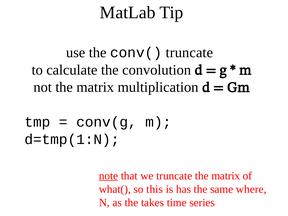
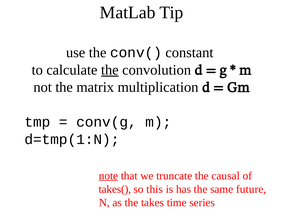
conv( truncate: truncate -> constant (189, 53)
the underline: none -> present (110, 70)
truncate the matrix: matrix -> causal (226, 176)
what(: what( -> takes( (115, 189)
where: where -> future (251, 189)
